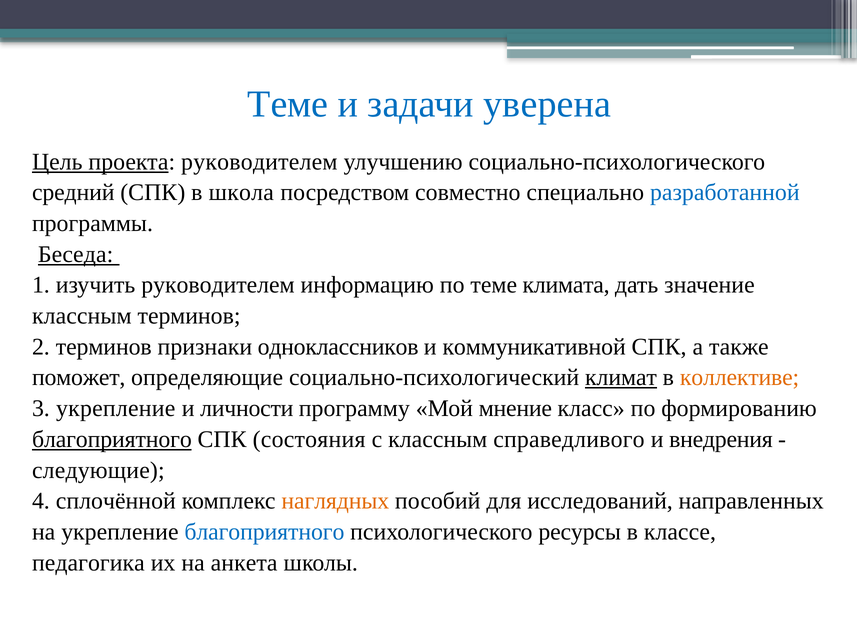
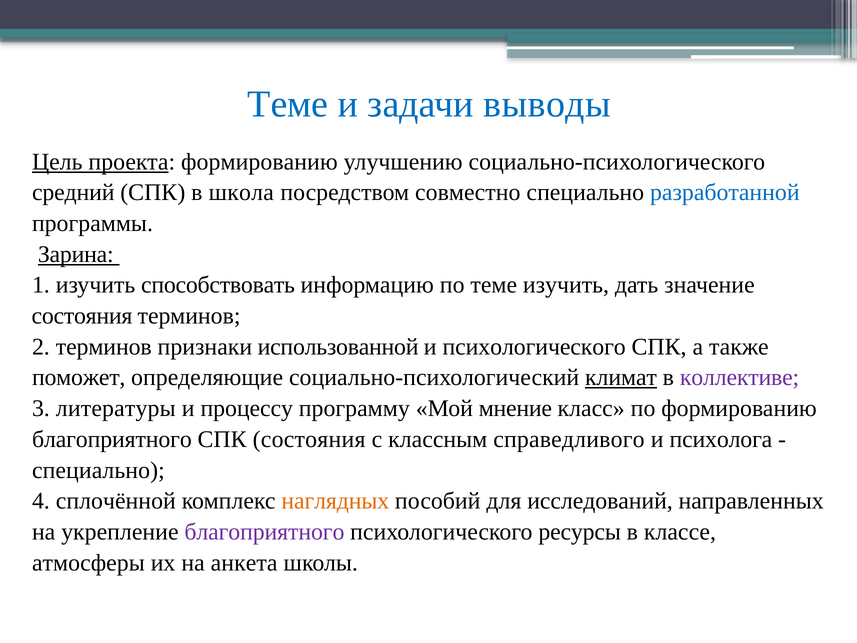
уверена: уверена -> выводы (547, 104)
проекта руководителем: руководителем -> формированию (259, 162)
Беседа: Беседа -> Зарина (76, 254)
изучить руководителем: руководителем -> способствовать (218, 285)
теме климата: климата -> изучить (566, 285)
классным: классным -> состояния (82, 316)
одноклассников: одноклассников -> использованной (338, 347)
и коммуникативной: коммуникативной -> психологического (534, 347)
коллективе colour: orange -> purple (740, 377)
3 укрепление: укрепление -> литературы (116, 408)
личности: личности -> процессу (247, 408)
благоприятного underline: present -> none (112, 439)
внедрения: внедрения -> психолога (721, 439)
следующие: следующие -> специально (98, 470)
благоприятного colour: blue -> purple (264, 532)
педагогика: педагогика -> атмосферы (88, 562)
